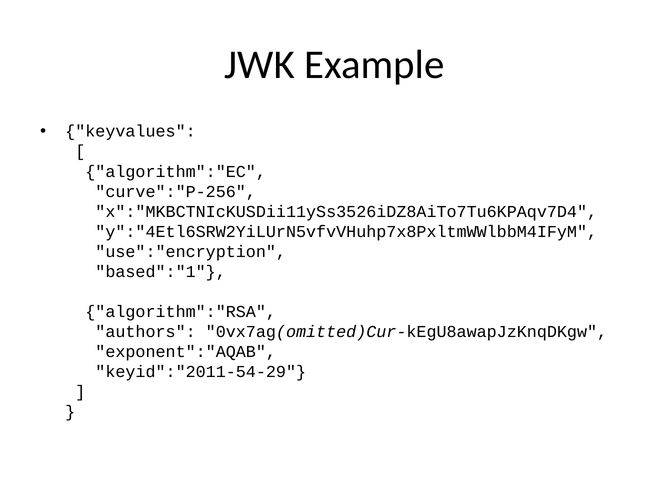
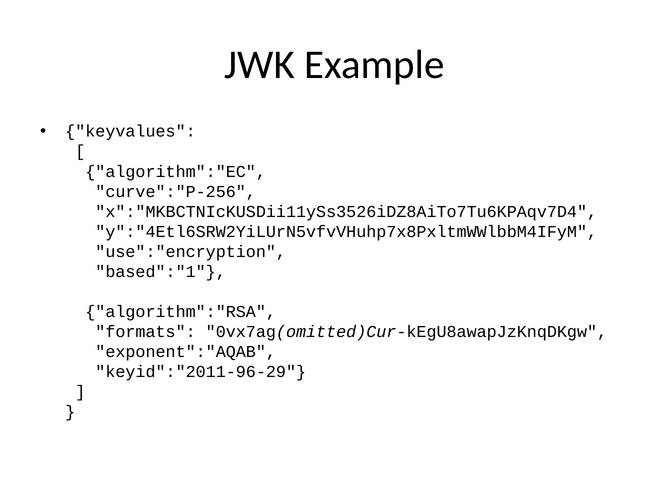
authors: authors -> formats (146, 332)
keyid":"2011-54-29: keyid":"2011-54-29 -> keyid":"2011-96-29 (201, 372)
